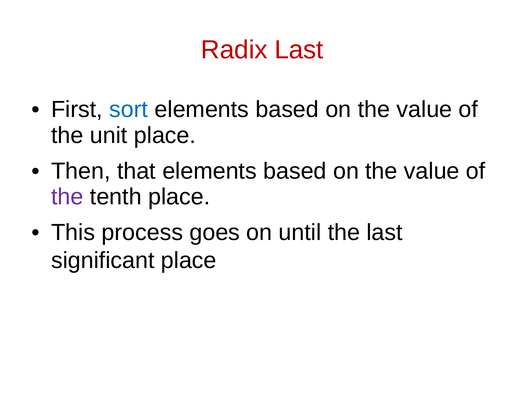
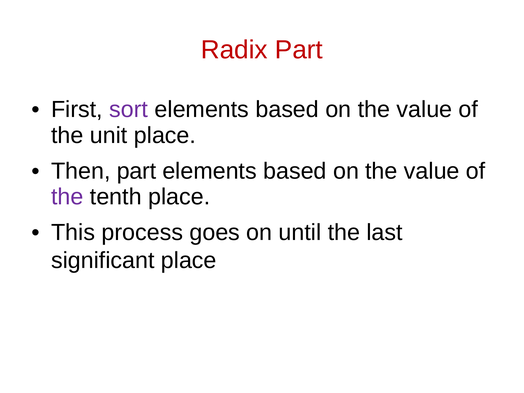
Radix Last: Last -> Part (299, 50)
sort colour: blue -> purple (129, 110)
Then that: that -> part (137, 171)
